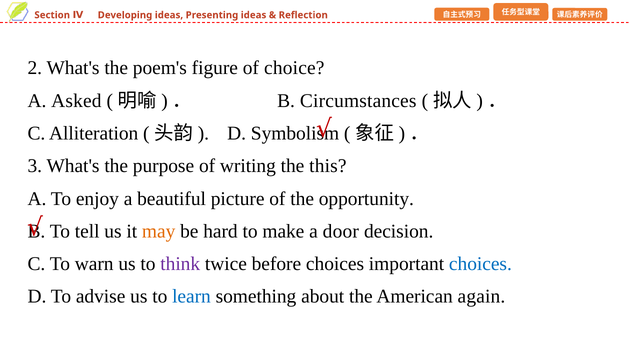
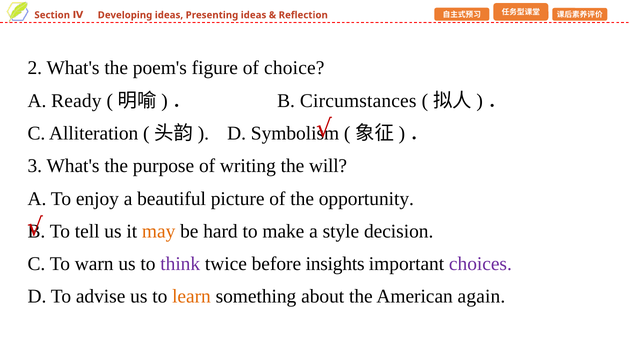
Asked: Asked -> Ready (76, 101)
this: this -> will (328, 166)
door: door -> style (341, 231)
before choices: choices -> insights (335, 264)
choices colour: blue -> purple (480, 264)
learn colour: blue -> orange (191, 296)
